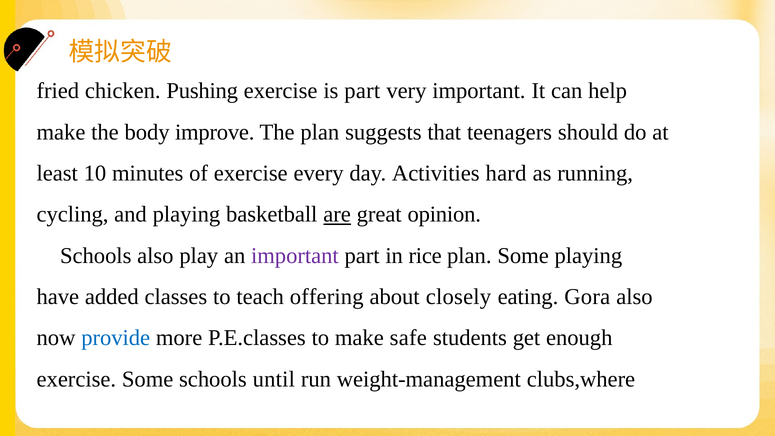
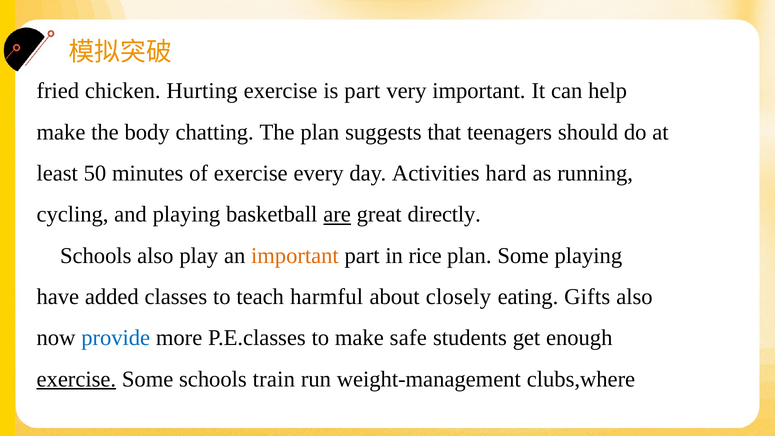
Pushing: Pushing -> Hurting (202, 91)
improve: improve -> chatting (215, 132)
10: 10 -> 50 (95, 173)
opinion: opinion -> directly (444, 214)
important colour: purple -> orange (295, 256)
offering: offering -> harmful (327, 297)
Gora: Gora -> Gifts (587, 297)
exercise underline: none -> present (76, 379)
until: until -> train (274, 379)
